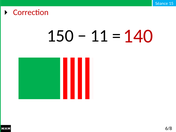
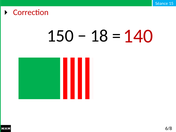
11: 11 -> 18 (99, 36)
